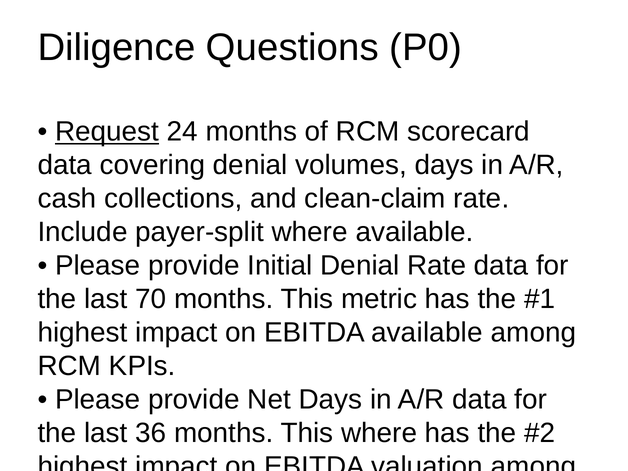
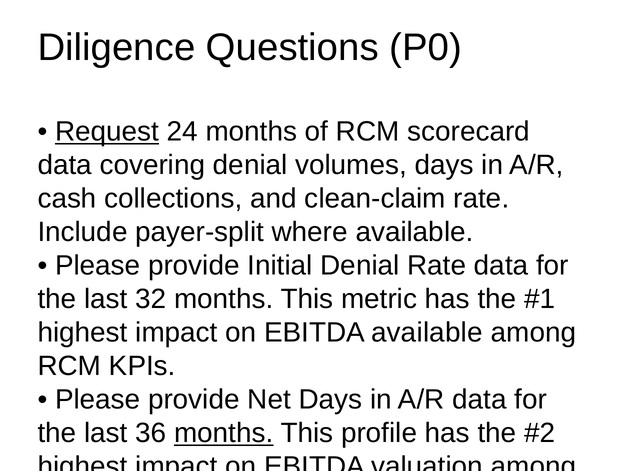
70: 70 -> 32 (151, 299)
months underline: none -> present (224, 433)
This where: where -> profile (379, 433)
